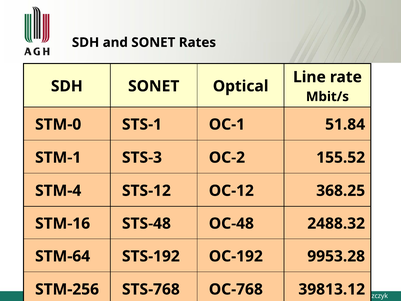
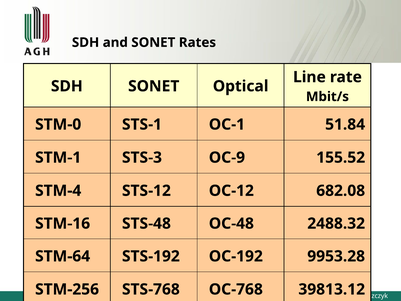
OC-2: OC-2 -> OC-9 (227, 157)
368.25: 368.25 -> 682.08 (341, 191)
